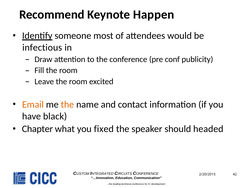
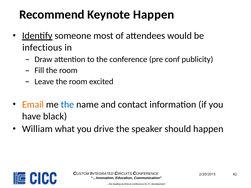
the colour: orange -> blue (67, 105)
Chapter: Chapter -> William (37, 129)
fixed: fixed -> drive (104, 129)
should headed: headed -> happen (208, 129)
